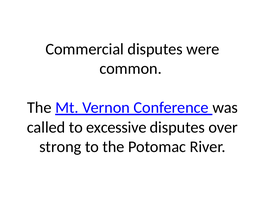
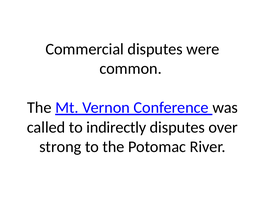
excessive: excessive -> indirectly (116, 127)
